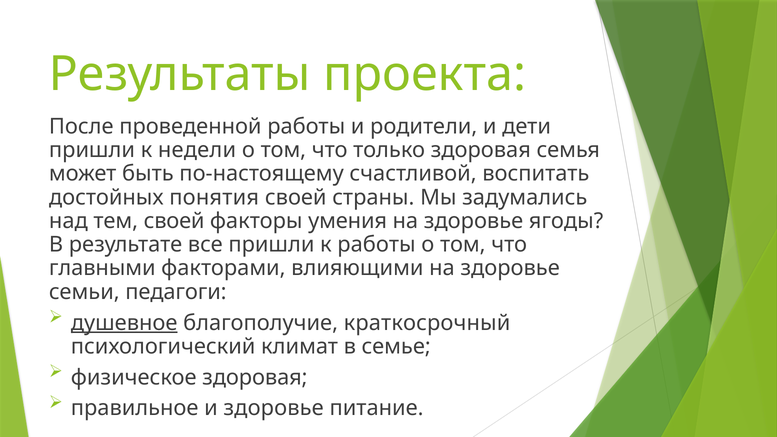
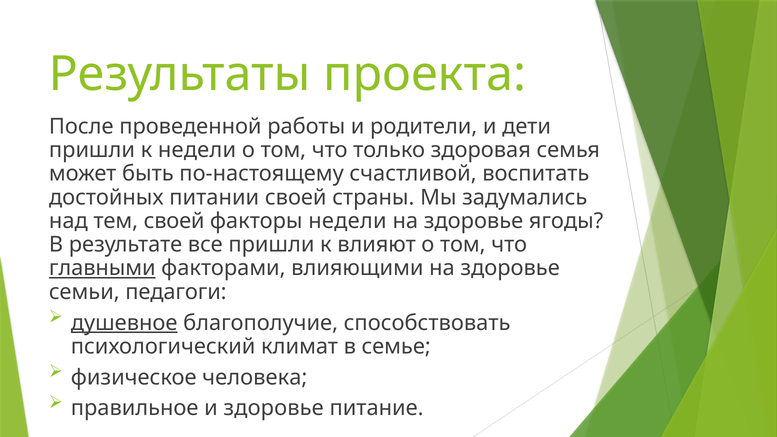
понятия: понятия -> питании (214, 197)
факторы умения: умения -> недели (347, 221)
к работы: работы -> влияют (377, 245)
главными underline: none -> present (102, 268)
краткосрочный: краткосрочный -> способствовать (427, 323)
физическое здоровая: здоровая -> человека (255, 377)
